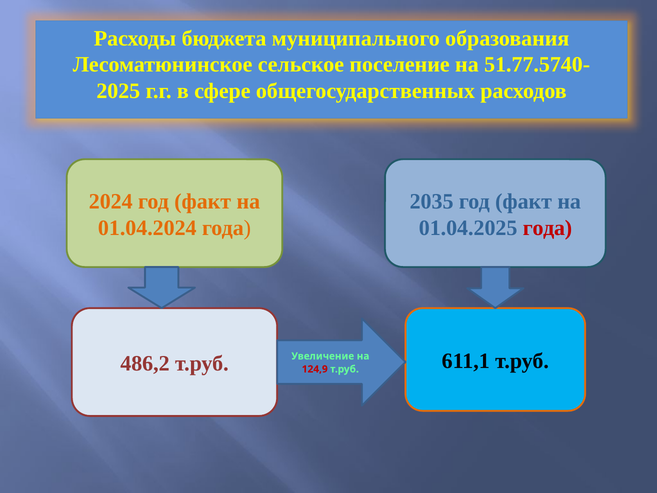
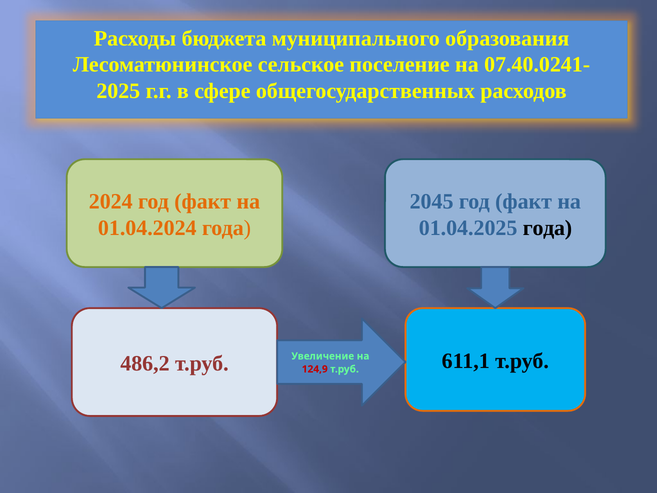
51.77.5740-: 51.77.5740- -> 07.40.0241- (537, 65)
2035: 2035 -> 2045 (432, 201)
года colour: red -> black (547, 228)
